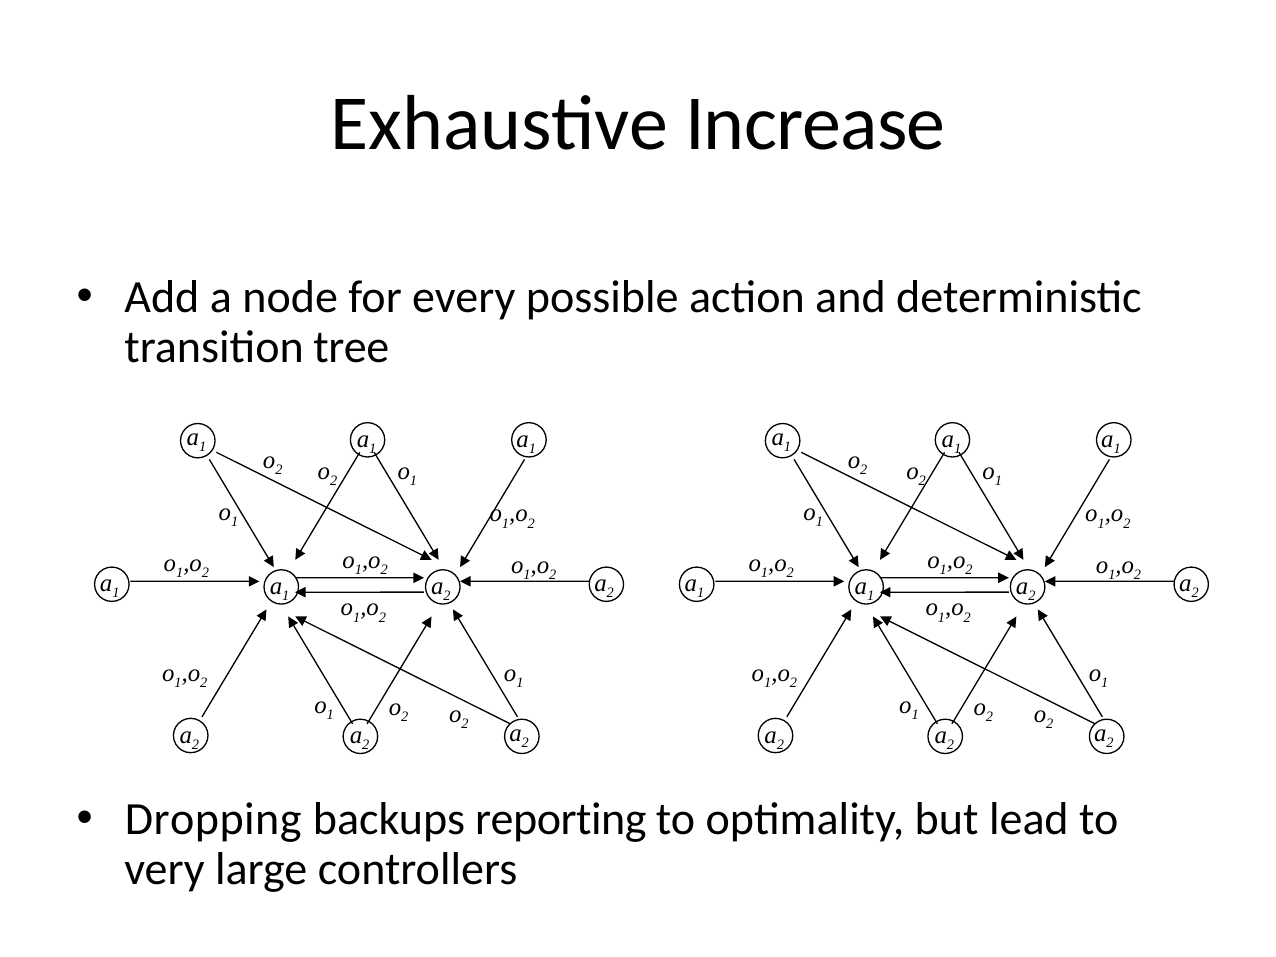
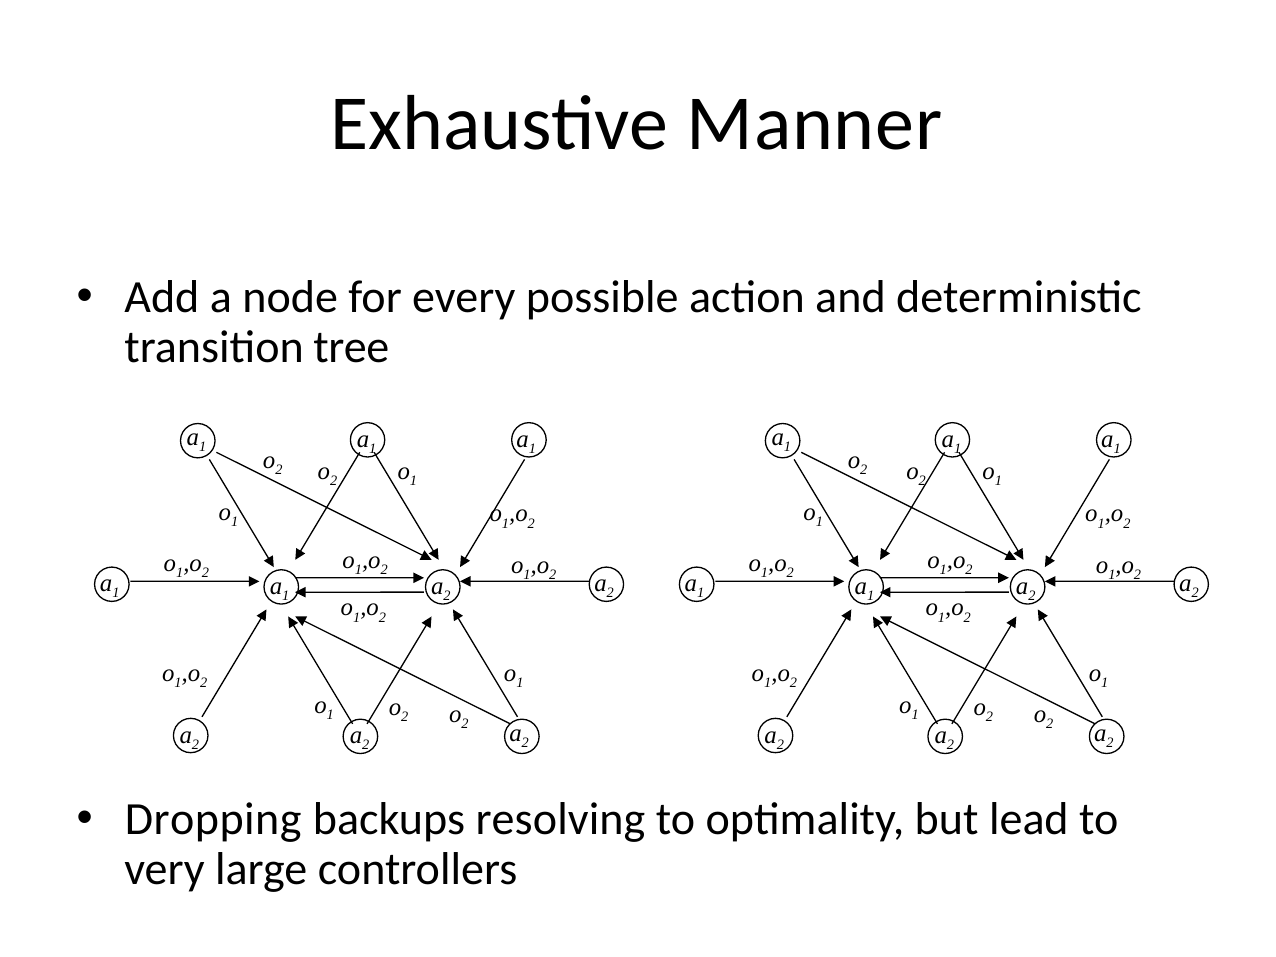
Increase: Increase -> Manner (815, 124)
reporting: reporting -> resolving (560, 819)
